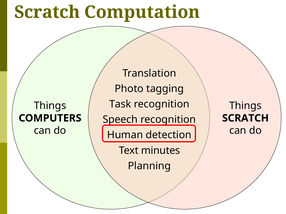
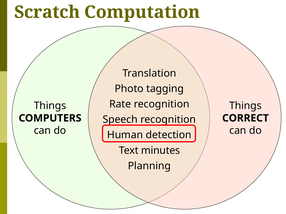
Task: Task -> Rate (120, 104)
SCRATCH: SCRATCH -> CORRECT (245, 118)
